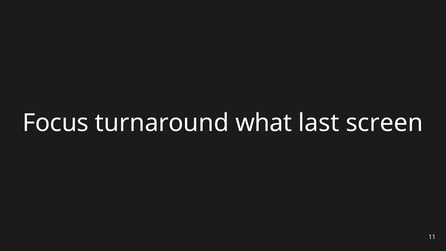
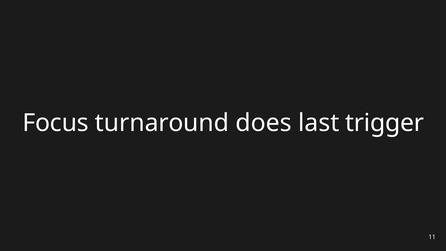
what: what -> does (264, 123)
screen: screen -> trigger (385, 123)
